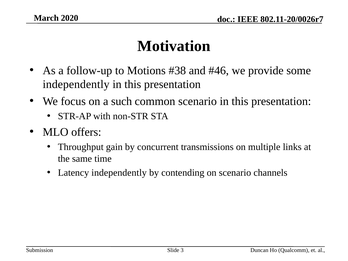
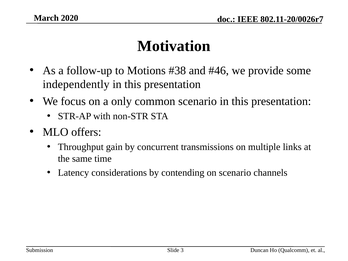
such: such -> only (122, 101)
Latency independently: independently -> considerations (119, 173)
